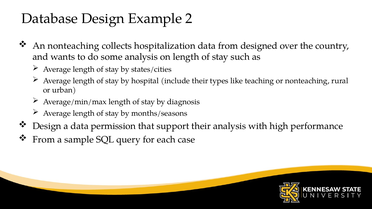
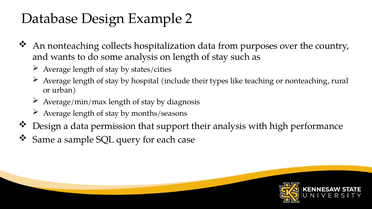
designed: designed -> purposes (259, 46)
From: From -> Same (44, 140)
